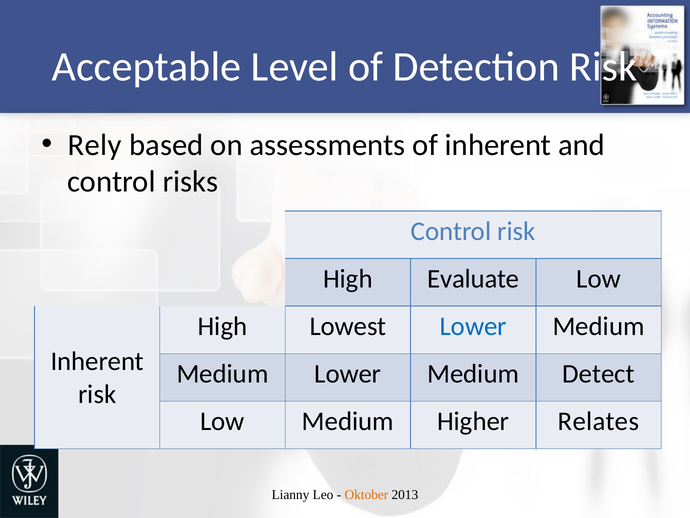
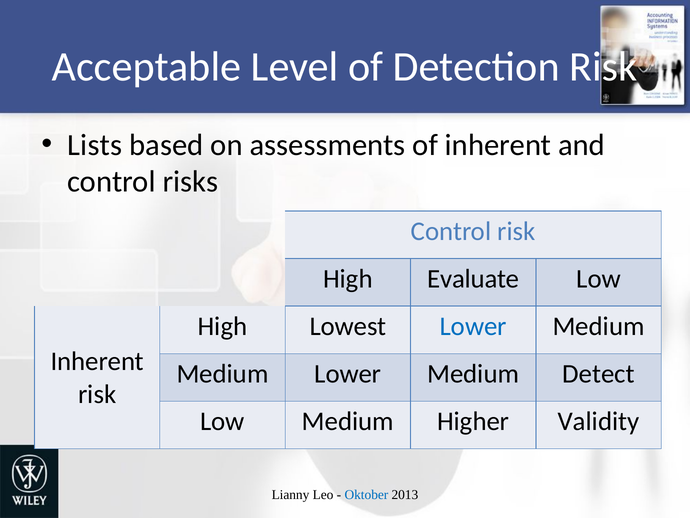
Rely: Rely -> Lists (95, 145)
Relates: Relates -> Validity (599, 421)
Oktober colour: orange -> blue (366, 494)
